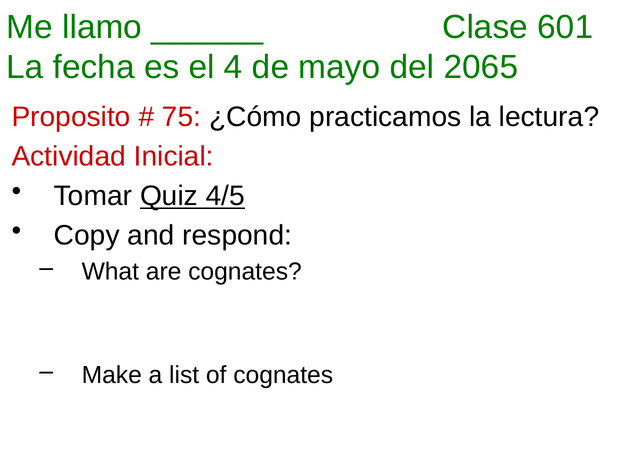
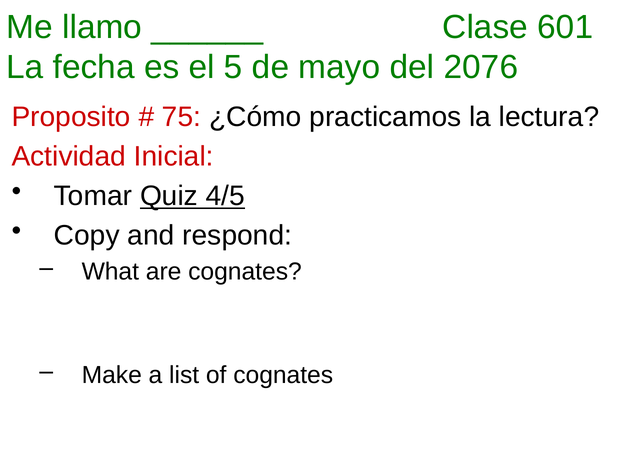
4: 4 -> 5 (233, 67)
2065: 2065 -> 2076 (481, 67)
